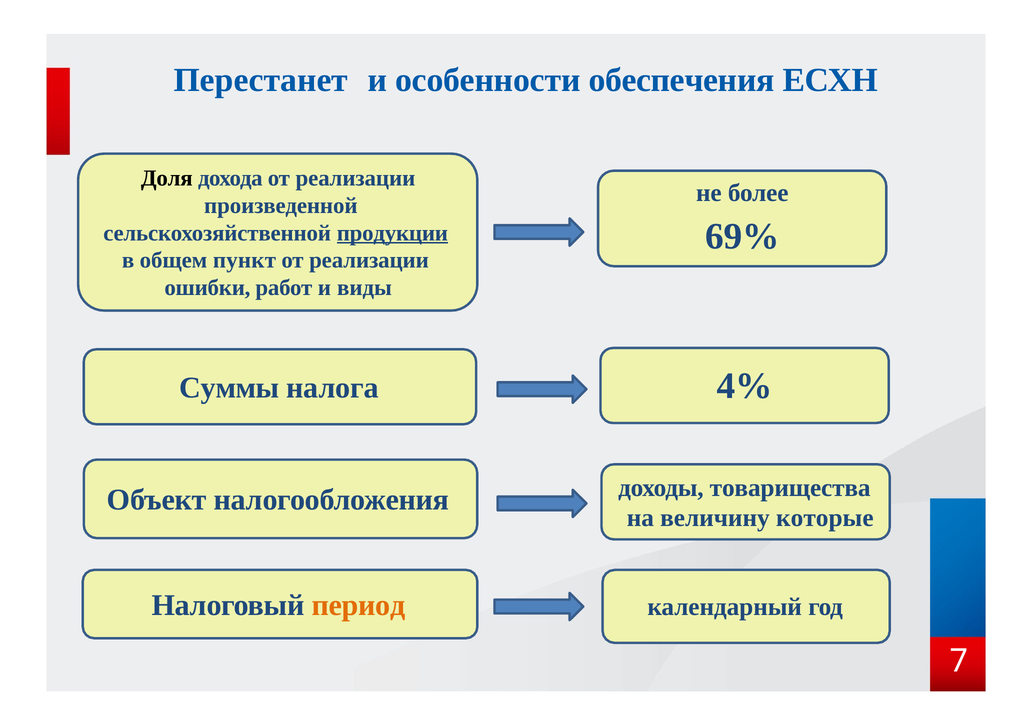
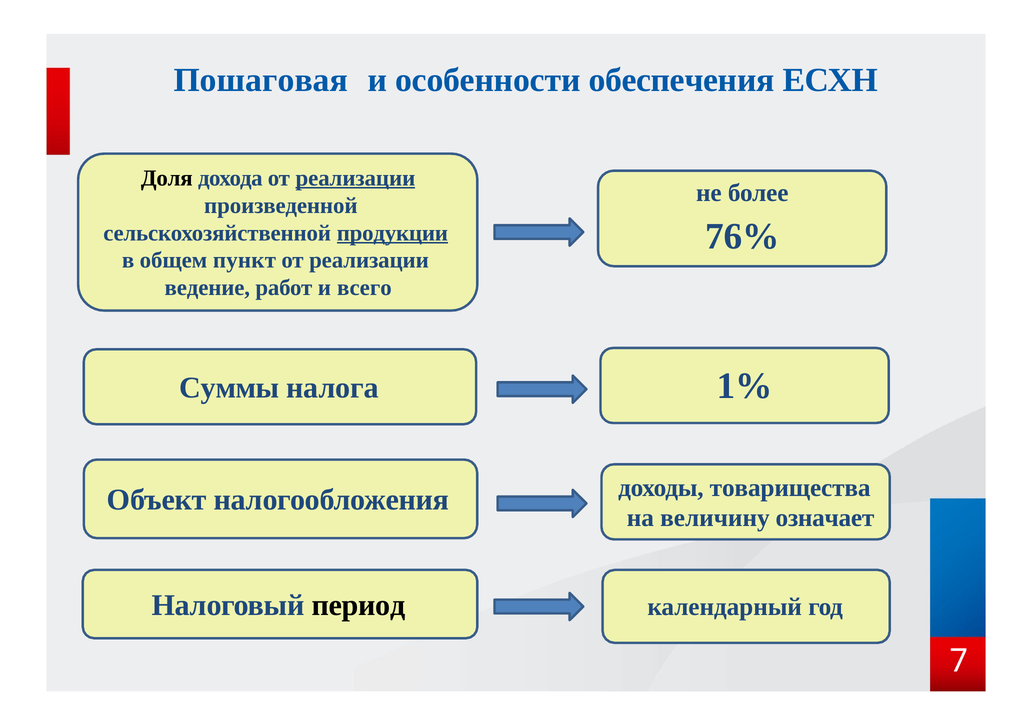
Перестанет: Перестанет -> Пошаговая (261, 80)
реализации underline: none -> present (355, 178)
69%: 69% -> 76% (742, 236)
ошибки: ошибки -> ведение (207, 288)
виды: виды -> всего (364, 288)
4%: 4% -> 1% (745, 386)
которые: которые -> означает (825, 518)
период colour: orange -> black (359, 605)
